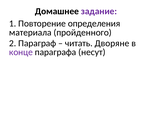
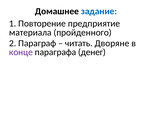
задание colour: purple -> blue (99, 11)
определения: определения -> предприятие (94, 24)
несут: несут -> денег (92, 52)
